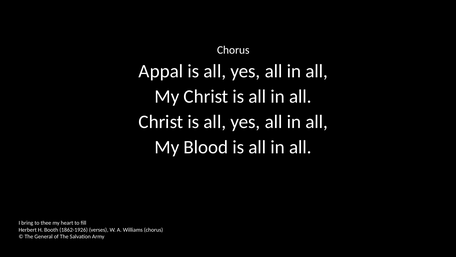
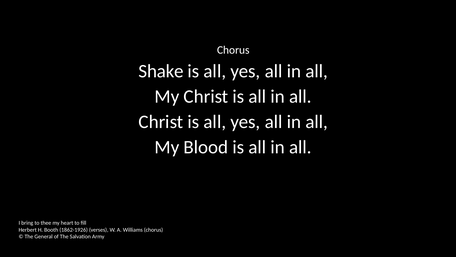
Appal: Appal -> Shake (161, 71)
